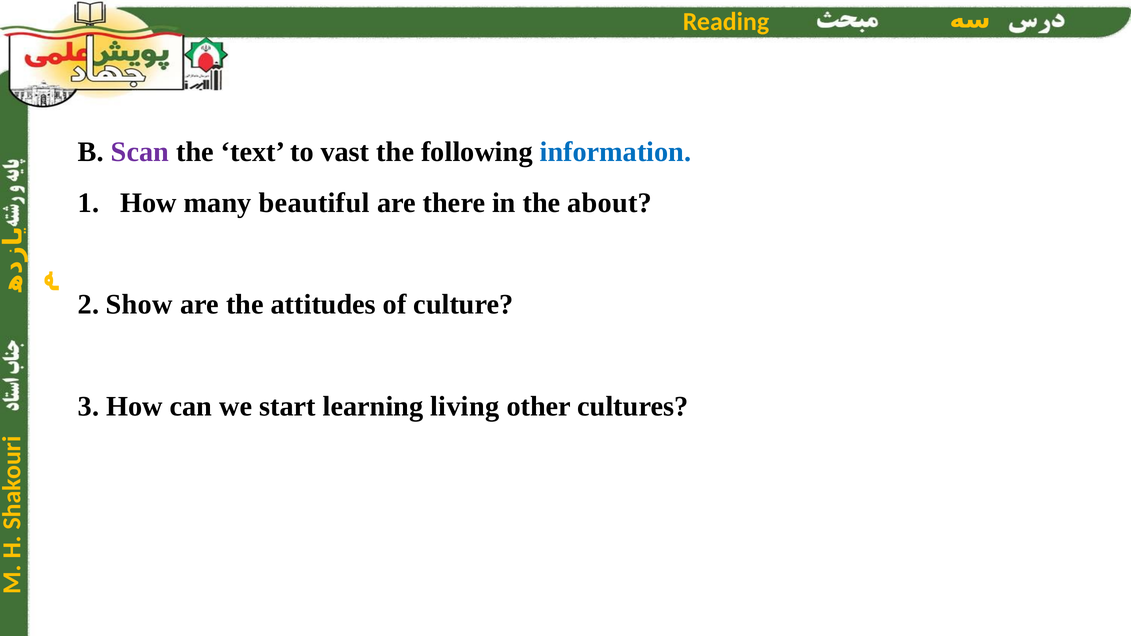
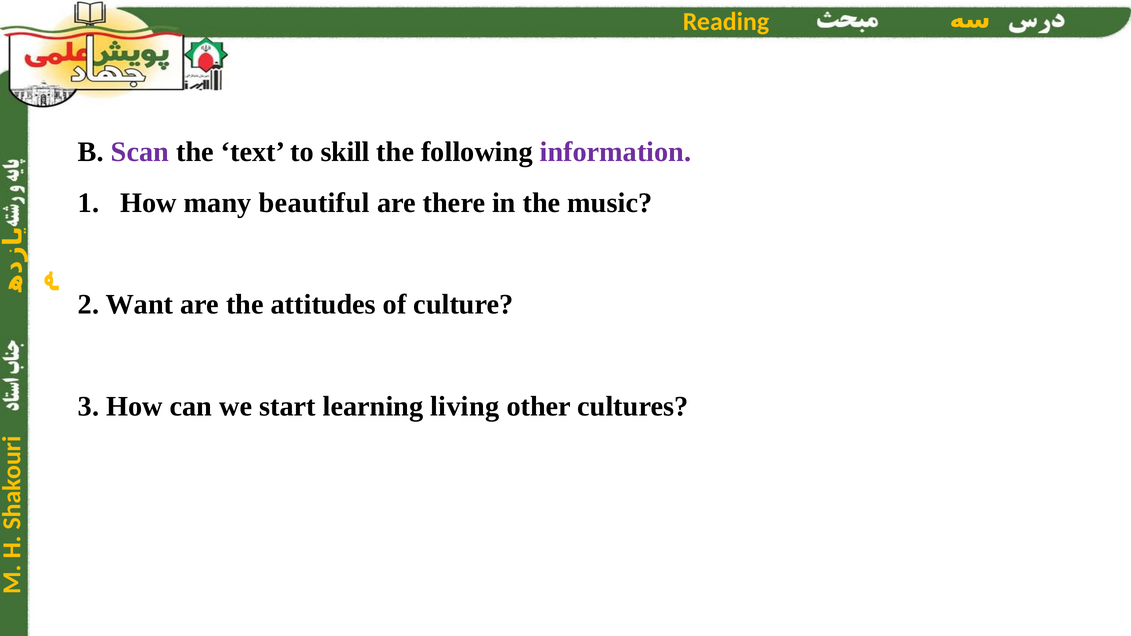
vast: vast -> skill (345, 152)
information colour: blue -> purple (615, 152)
about: about -> music (610, 203)
Show: Show -> Want (139, 305)
